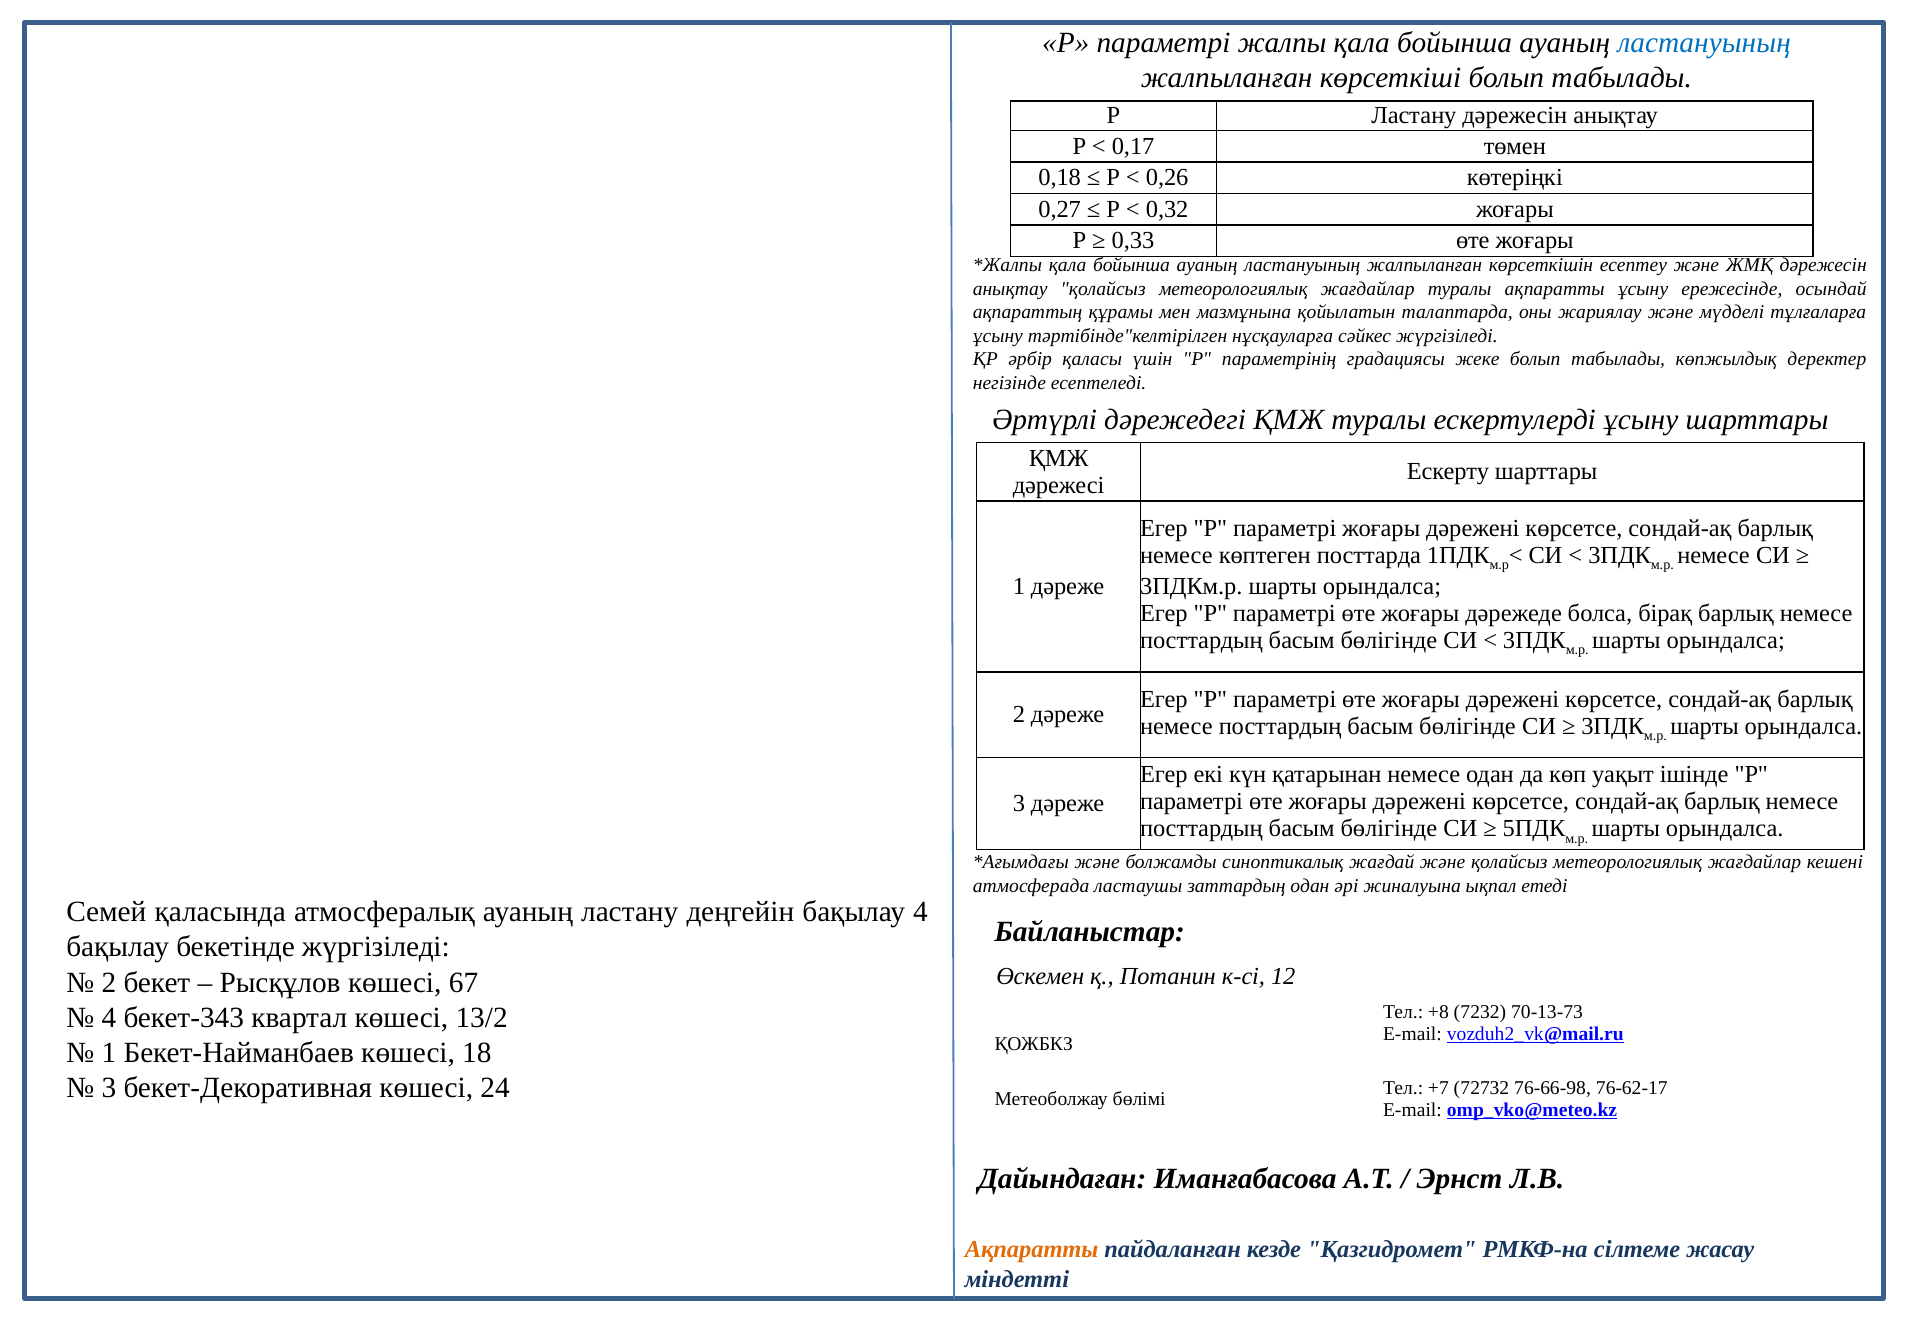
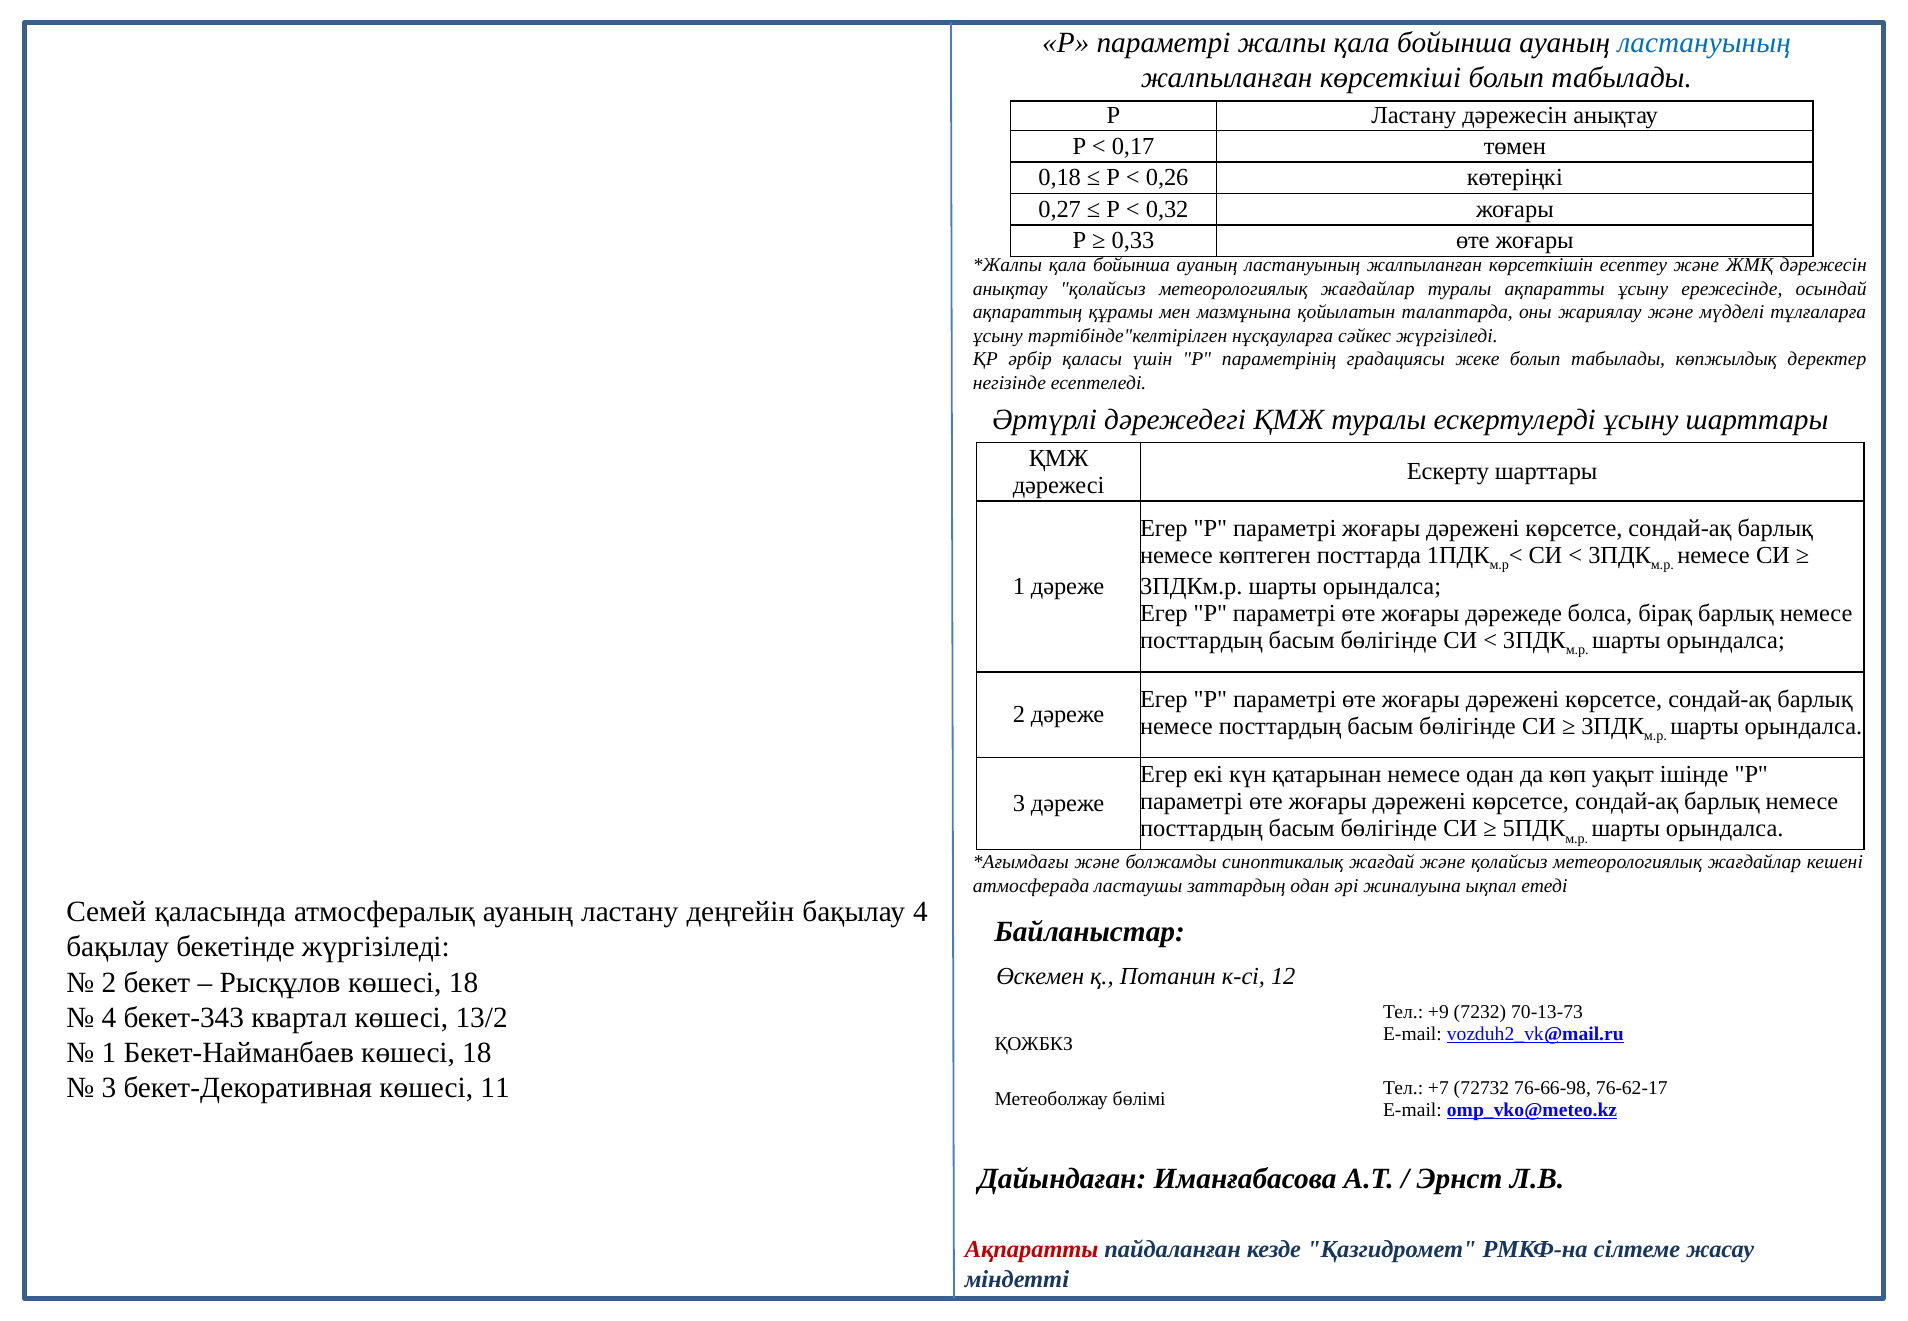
Рысқұлов көшесі 67: 67 -> 18 (464, 982)
+8: +8 -> +9 (1438, 1012)
24: 24 -> 11 (495, 1088)
Ақпаратты colour: orange -> red (1032, 1250)
